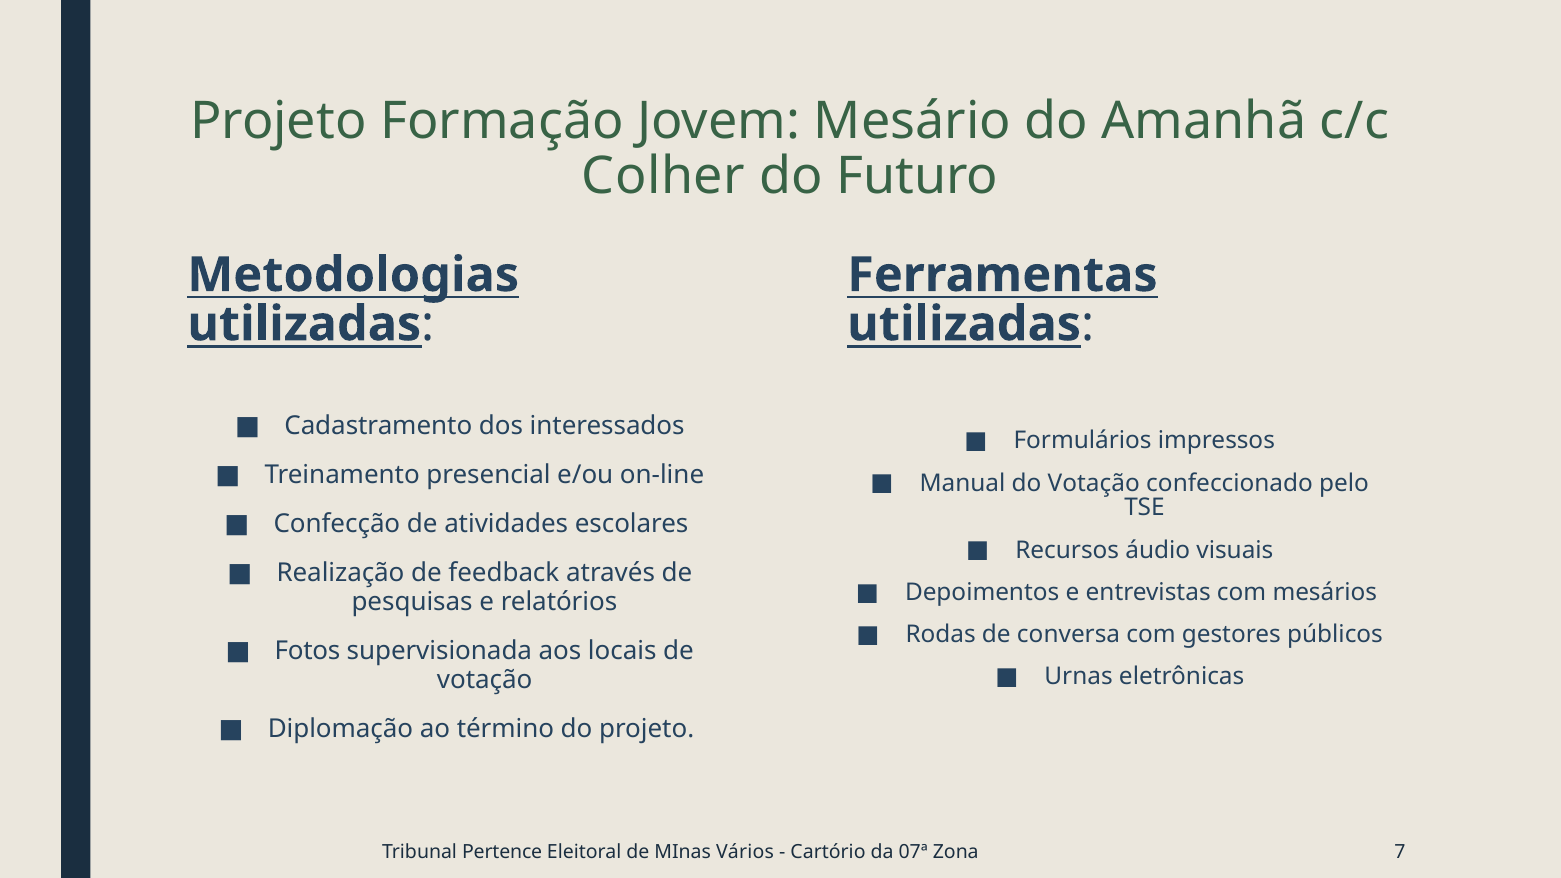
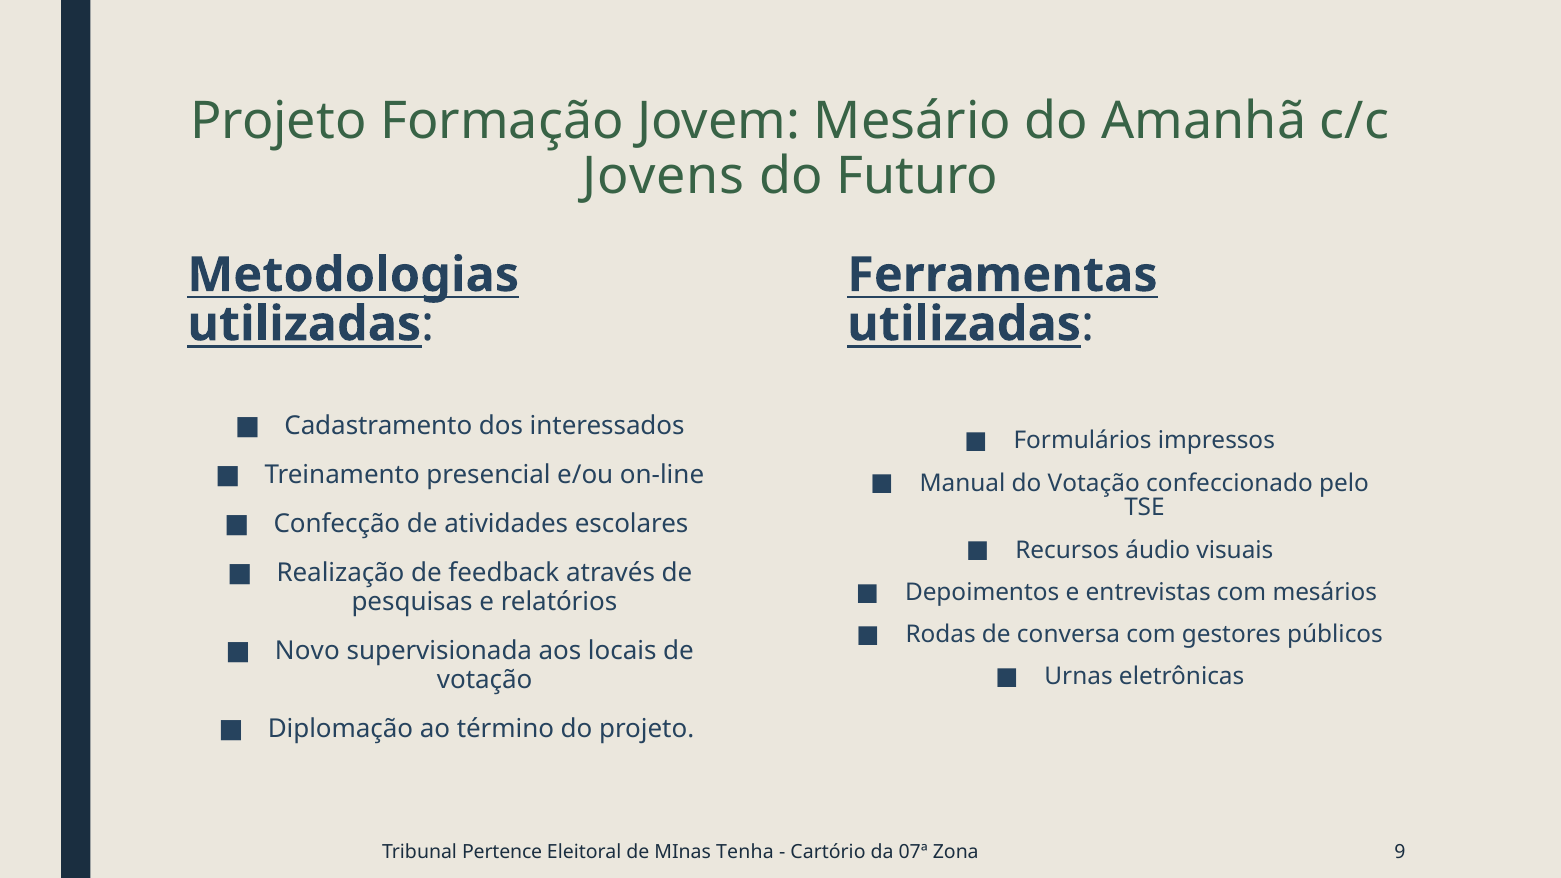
Colher: Colher -> Jovens (663, 177)
Fotos: Fotos -> Novo (307, 651)
Vários: Vários -> Tenha (745, 852)
7: 7 -> 9 (1400, 852)
